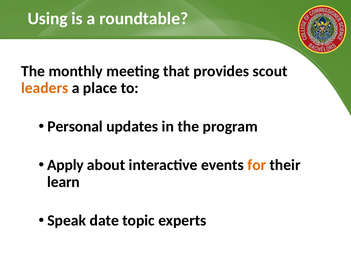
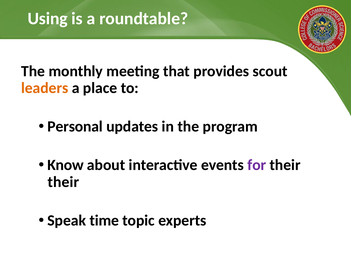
Apply: Apply -> Know (65, 165)
for colour: orange -> purple (257, 165)
learn: learn -> their (63, 182)
date: date -> time (104, 221)
